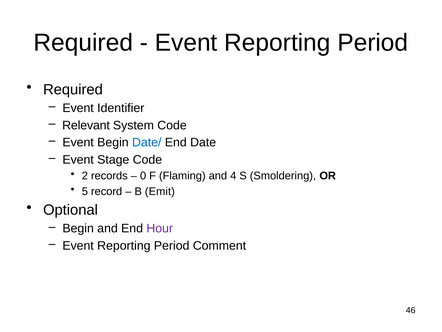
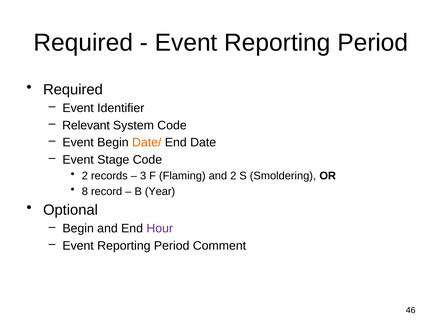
Date/ colour: blue -> orange (147, 142)
0: 0 -> 3 (143, 176)
and 4: 4 -> 2 (233, 176)
5: 5 -> 8 (85, 191)
Emit: Emit -> Year (160, 191)
